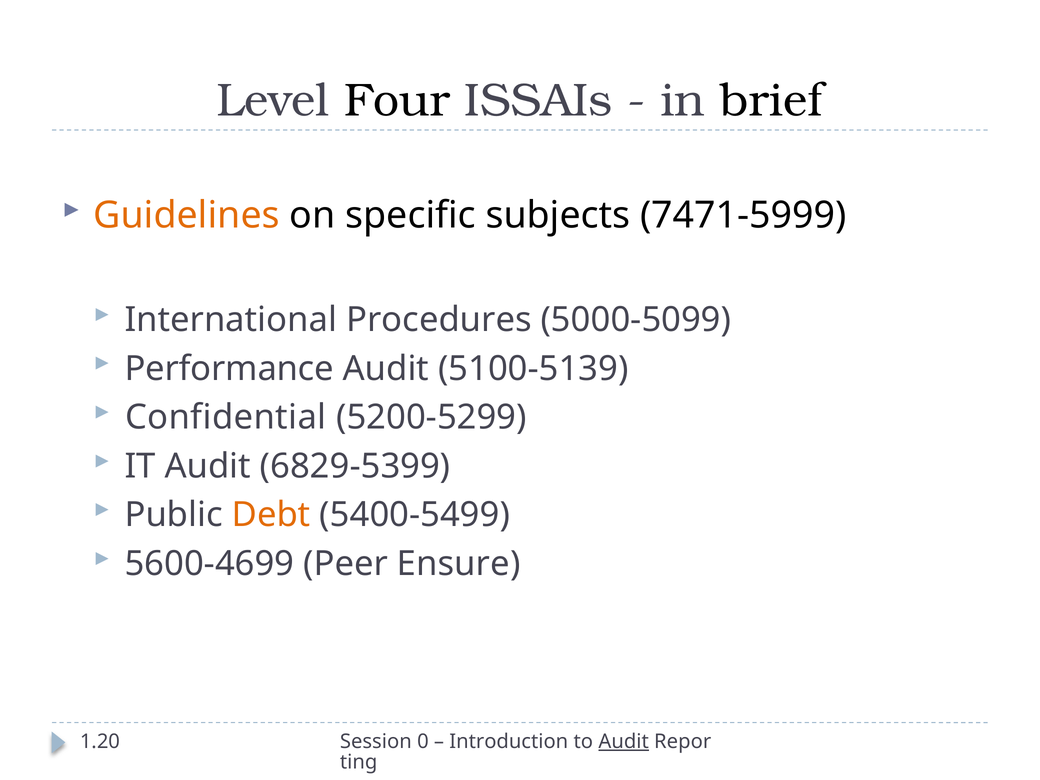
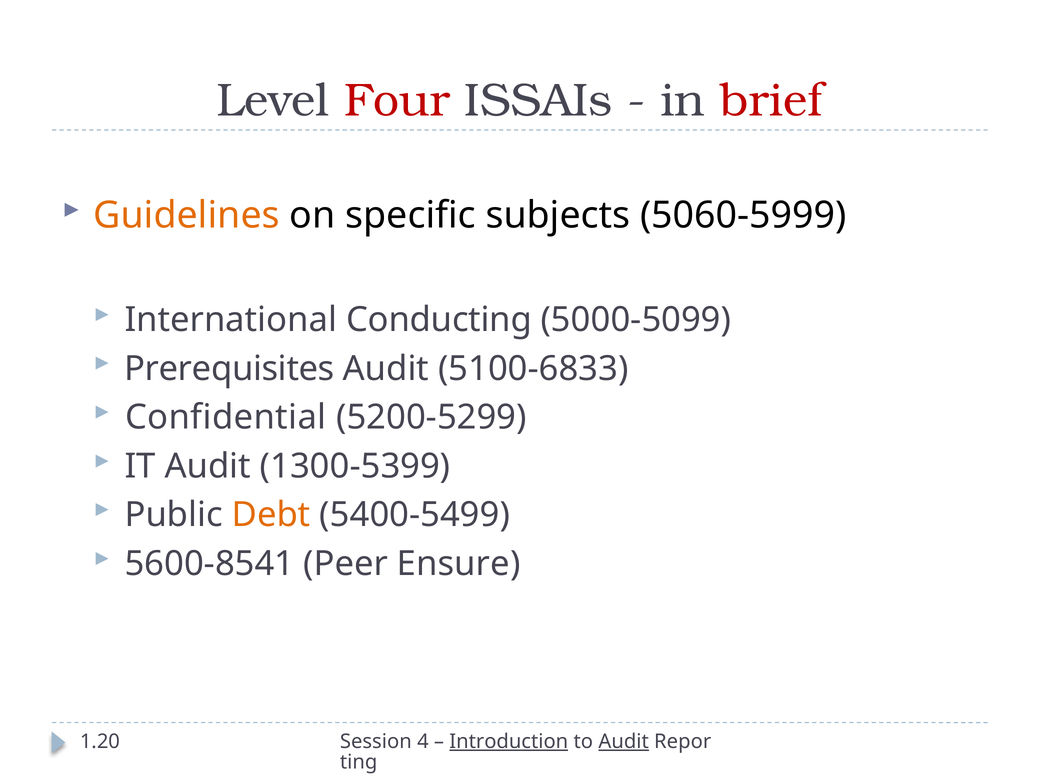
Four colour: black -> red (397, 100)
brief colour: black -> red (771, 100)
7471-5999: 7471-5999 -> 5060-5999 (743, 216)
Procedures: Procedures -> Conducting (439, 320)
Performance: Performance -> Prerequisites (229, 369)
5100-5139: 5100-5139 -> 5100-6833 (533, 369)
6829-5399: 6829-5399 -> 1300-5399 (355, 466)
5600-4699: 5600-4699 -> 5600-8541 (209, 564)
0: 0 -> 4 (423, 742)
Introduction underline: none -> present (509, 742)
